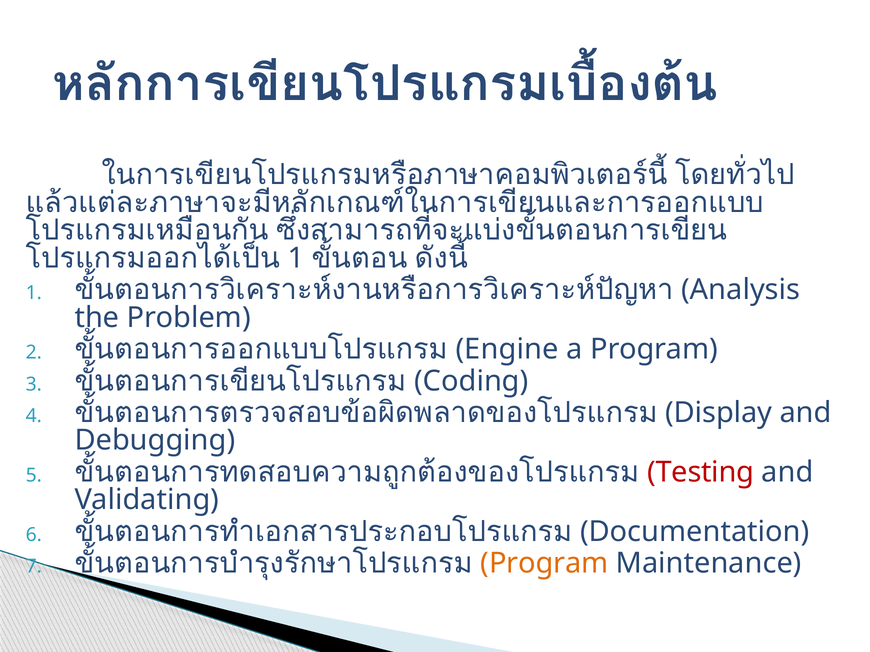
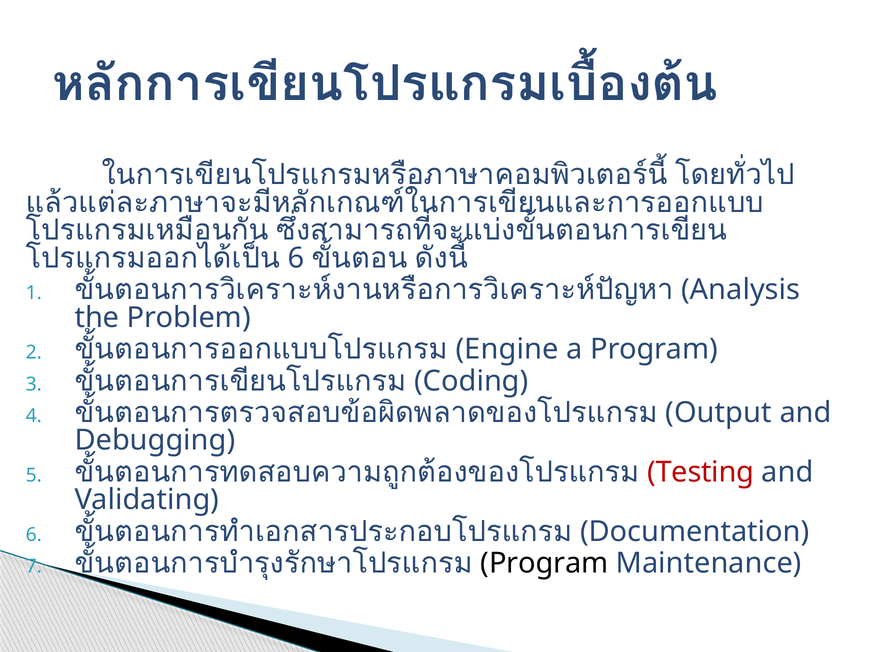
1: 1 -> 6 (296, 258)
Display: Display -> Output (719, 413)
Program colour: orange -> black (544, 564)
